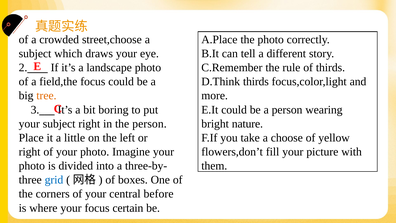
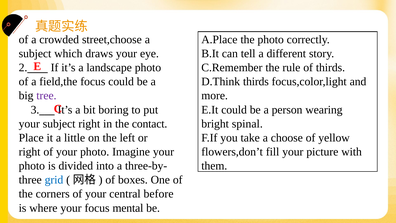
tree colour: orange -> purple (46, 96)
the person: person -> contact (150, 124)
nature: nature -> spinal (247, 124)
certain: certain -> mental (128, 208)
